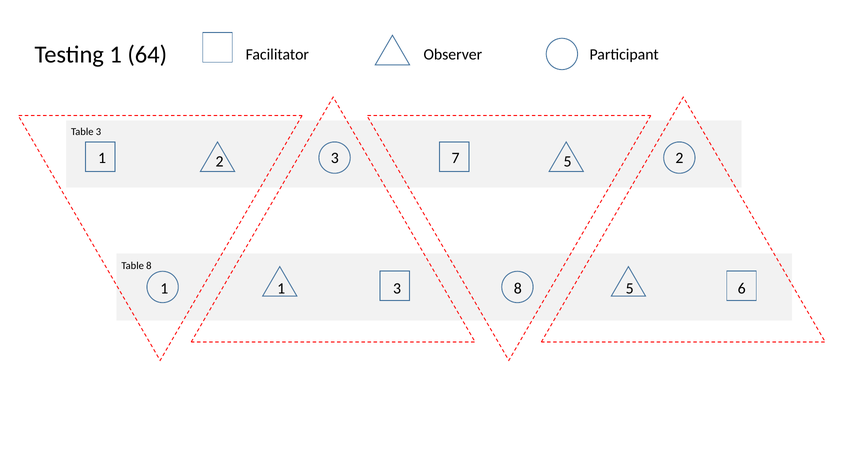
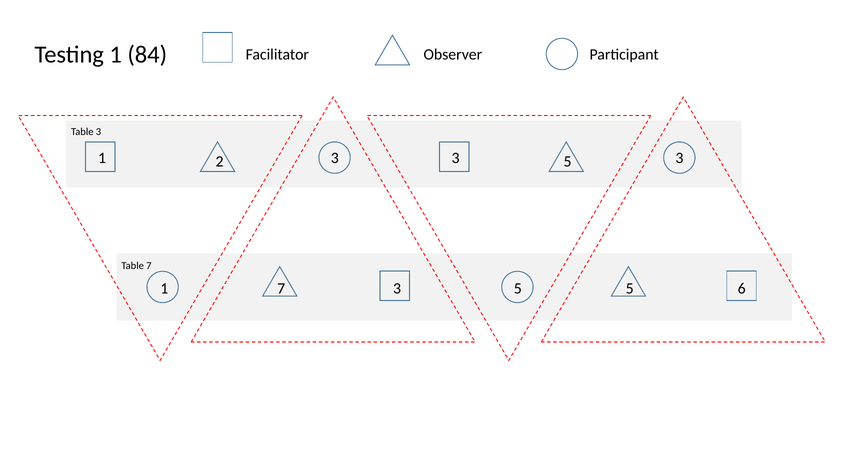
64: 64 -> 84 (147, 55)
3 7: 7 -> 3 (456, 158)
5 2: 2 -> 3 (679, 158)
Table 8: 8 -> 7 (149, 265)
1 1: 1 -> 7 (281, 288)
8: 8 -> 5 (518, 288)
